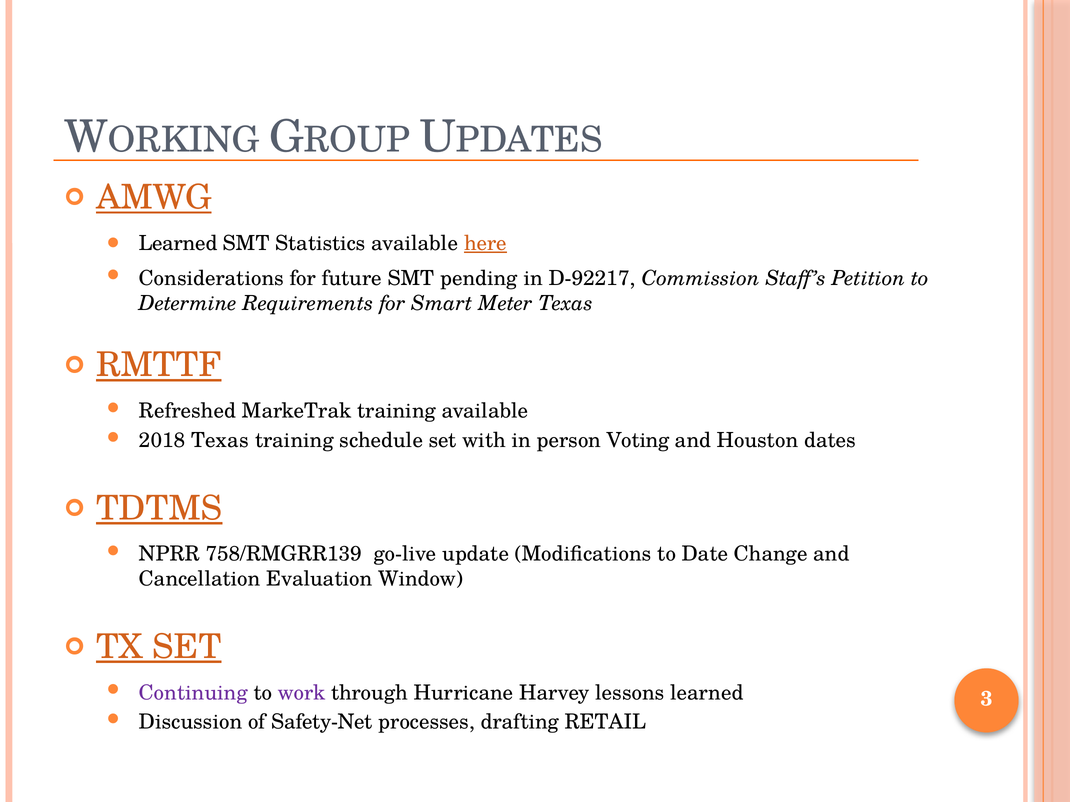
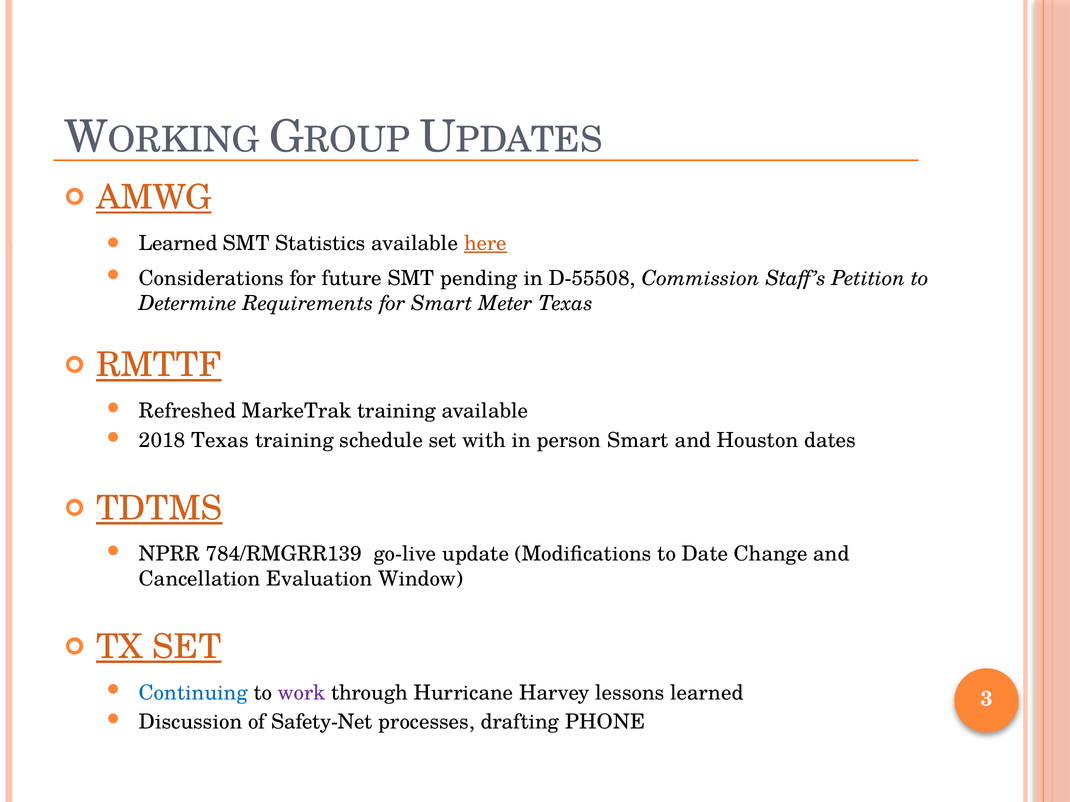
D-92217: D-92217 -> D-55508 (592, 279)
person Voting: Voting -> Smart (638, 441)
758/RMGRR139: 758/RMGRR139 -> 784/RMGRR139 (284, 554)
Continuing colour: purple -> blue (193, 693)
RETAIL: RETAIL -> PHONE (605, 723)
